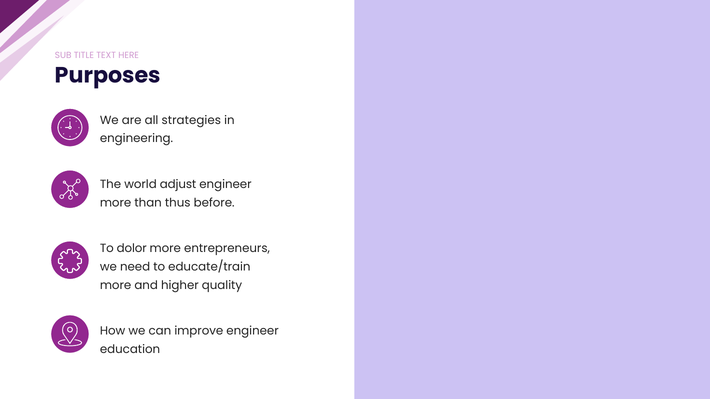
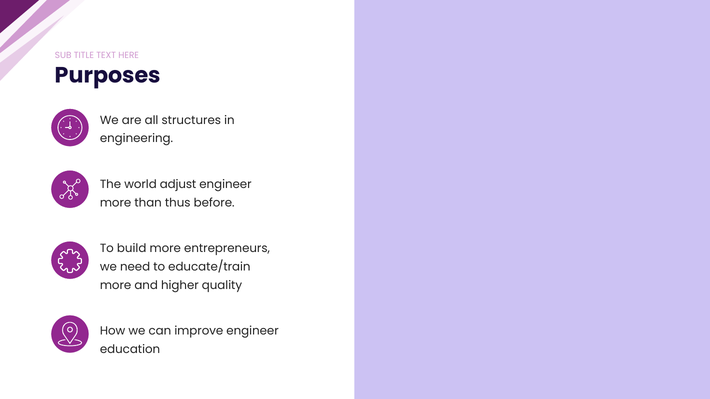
strategies: strategies -> structures (191, 120)
dolor: dolor -> build (132, 249)
